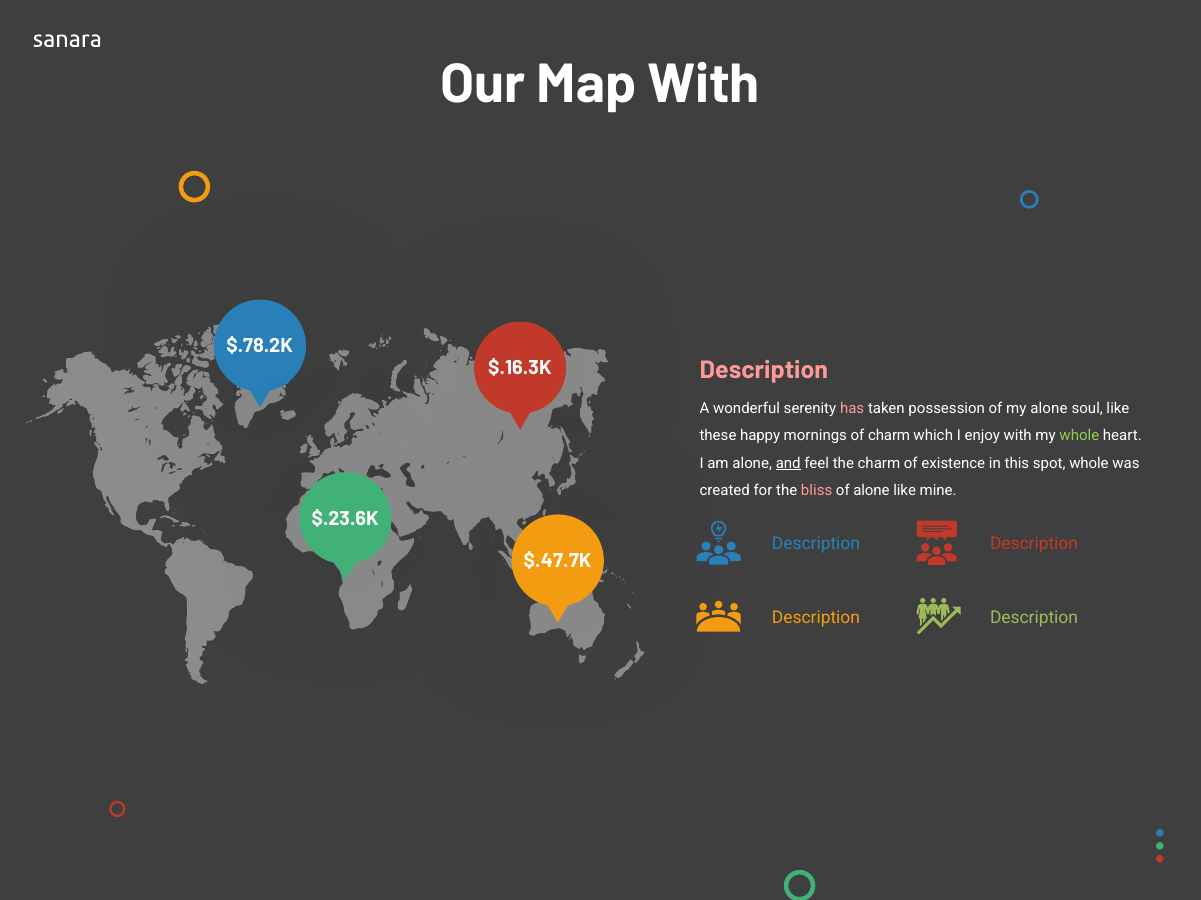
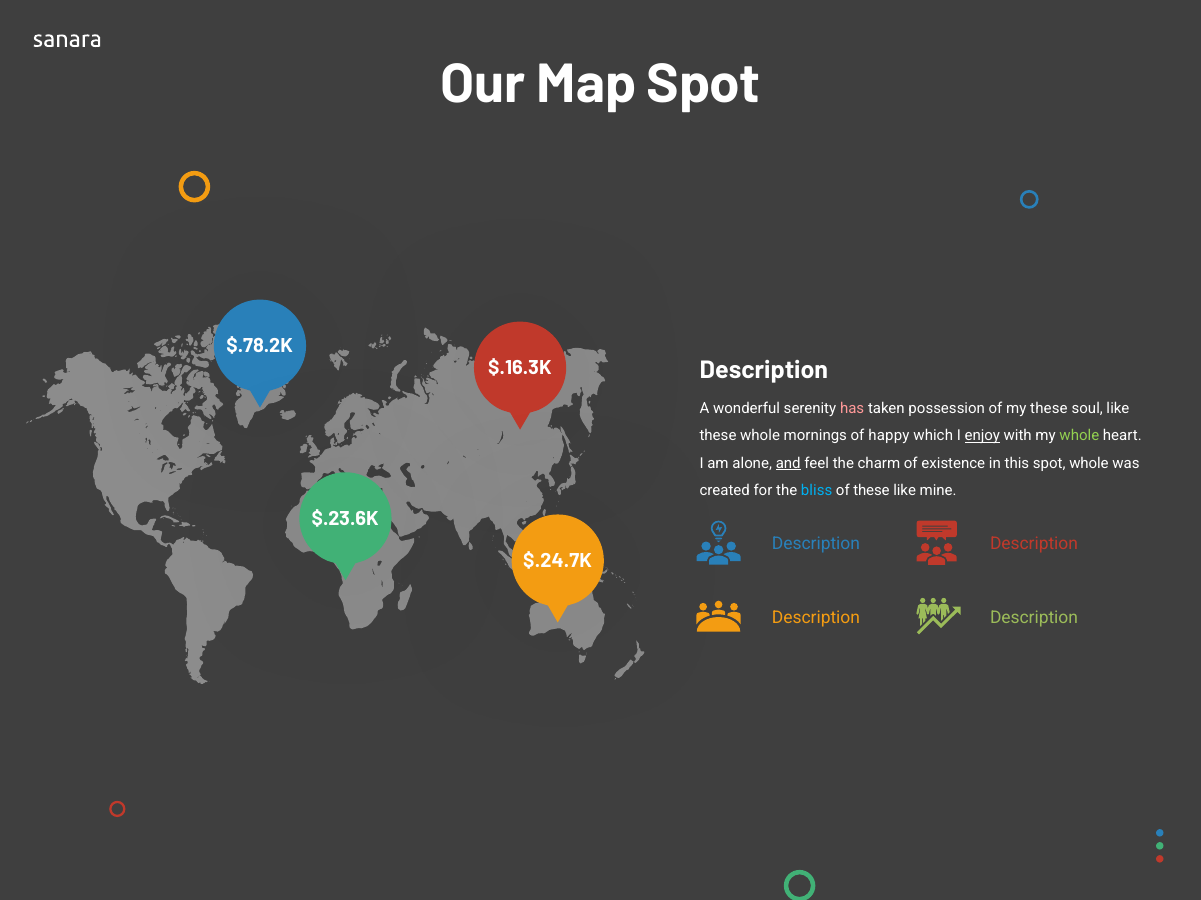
Map With: With -> Spot (704, 84)
Description colour: pink -> white (764, 370)
my alone: alone -> these (1049, 409)
these happy: happy -> whole (760, 436)
of charm: charm -> happy (889, 436)
enjoy underline: none -> present (982, 436)
bliss colour: pink -> light blue (817, 491)
of alone: alone -> these (871, 491)
$.47.7K: $.47.7K -> $.24.7K (558, 561)
